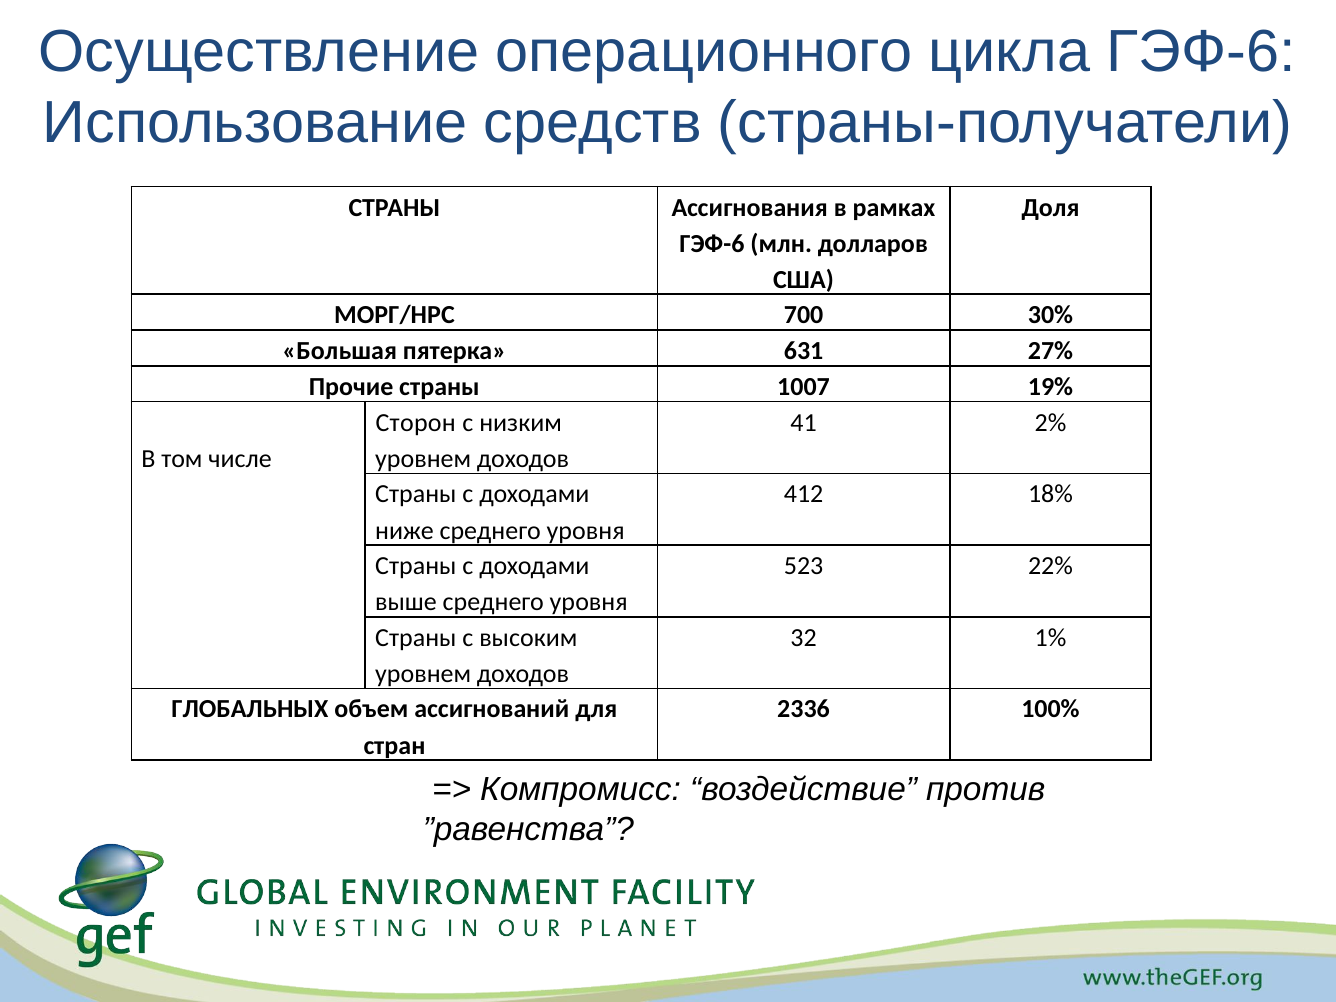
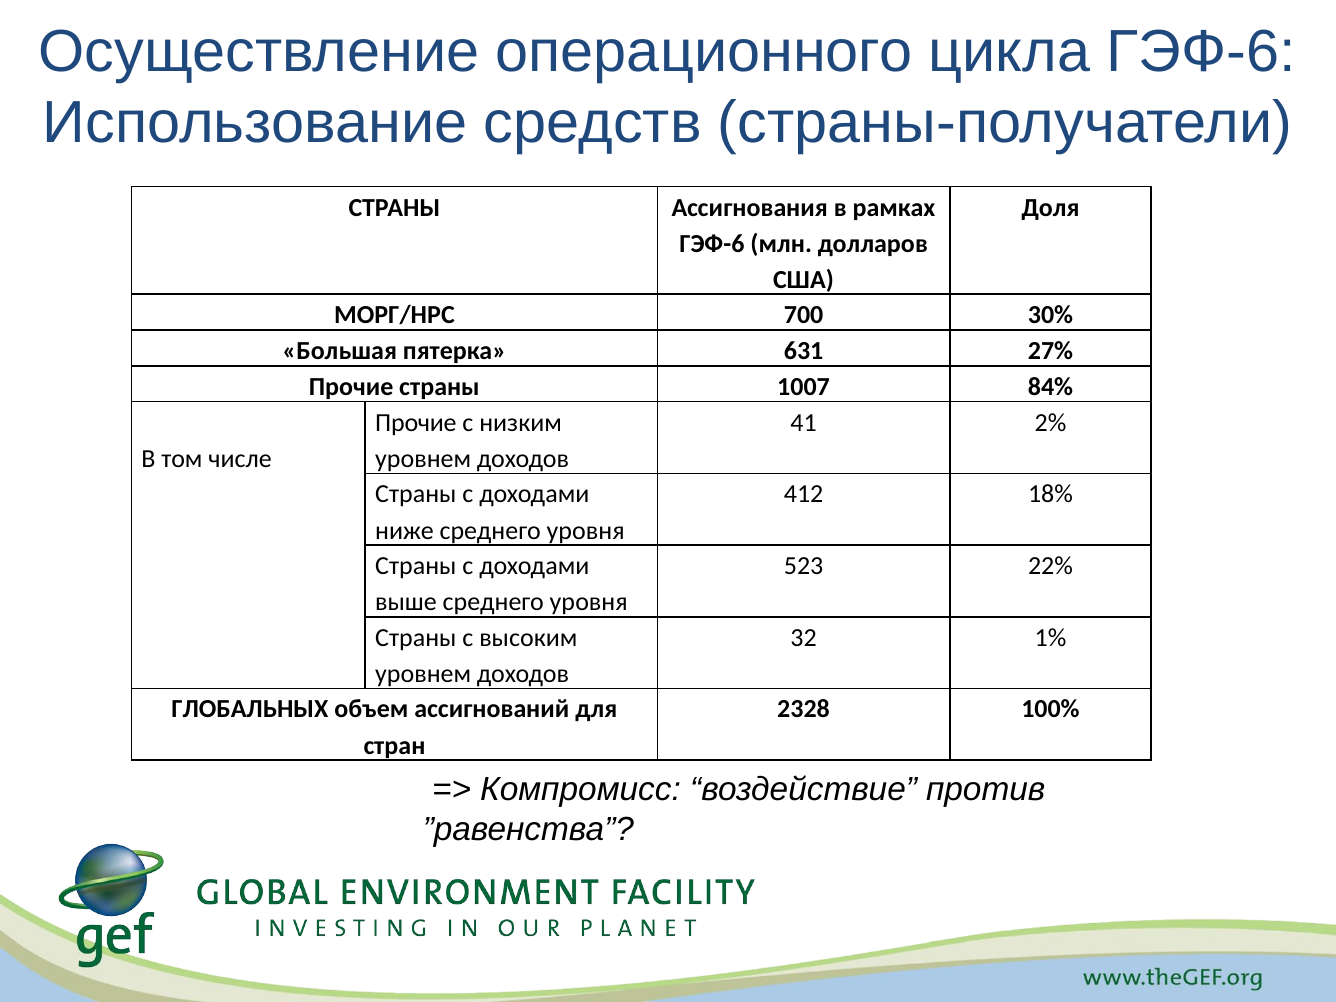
19%: 19% -> 84% (1051, 387)
Сторон: Сторон -> Прочие (416, 423)
2336: 2336 -> 2328 (804, 709)
